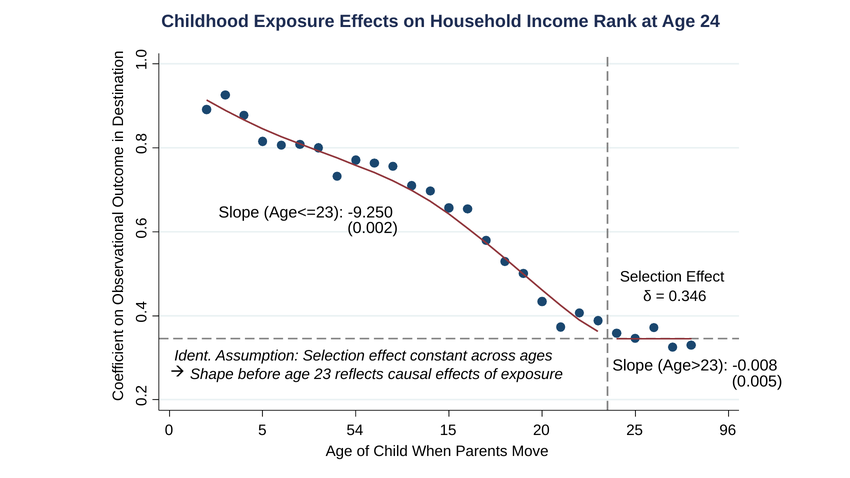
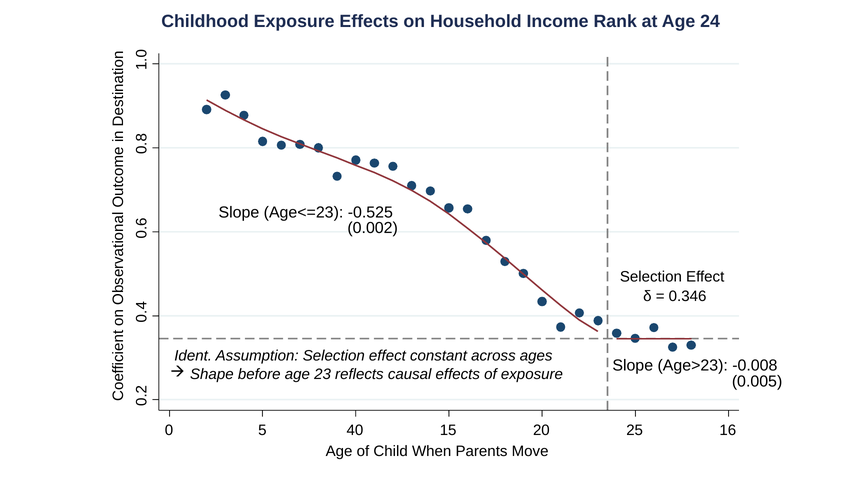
-9.250: -9.250 -> -0.525 (370, 212)
54: 54 -> 40 (355, 430)
96: 96 -> 16 (728, 430)
